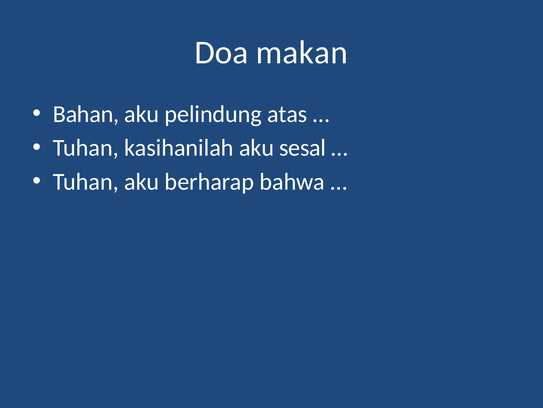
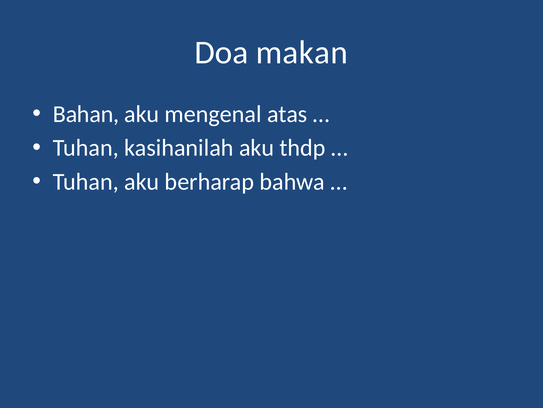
pelindung: pelindung -> mengenal (213, 114)
sesal: sesal -> thdp (302, 148)
